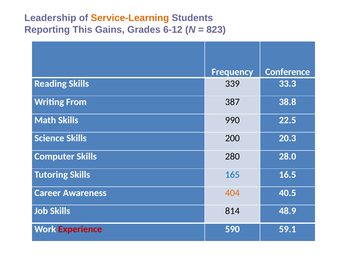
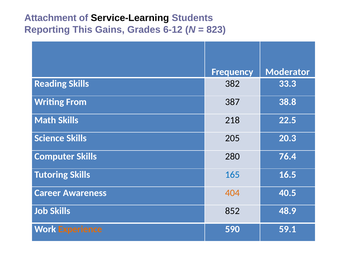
Leadership: Leadership -> Attachment (50, 18)
Service-Learning colour: orange -> black (130, 18)
Conference: Conference -> Moderator (288, 72)
339: 339 -> 382 (232, 83)
990: 990 -> 218 (232, 120)
200: 200 -> 205 (232, 138)
28.0: 28.0 -> 76.4 (288, 156)
814: 814 -> 852 (232, 210)
Experience colour: red -> orange (80, 229)
